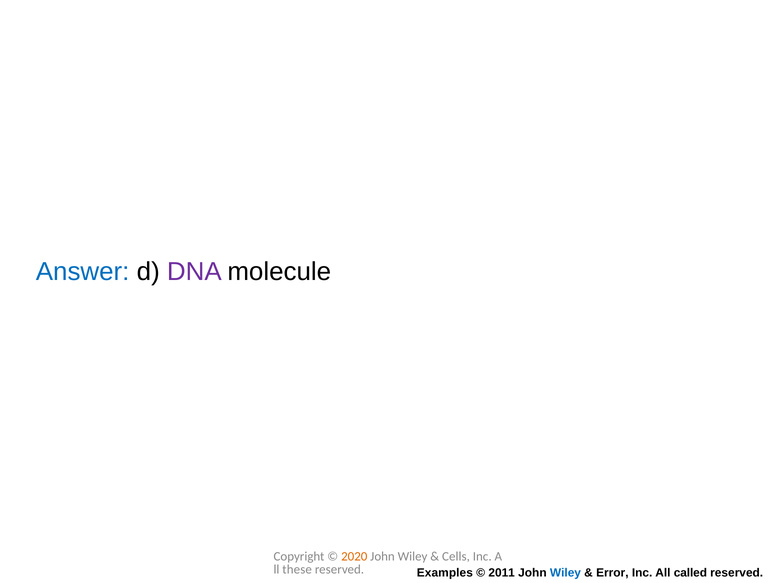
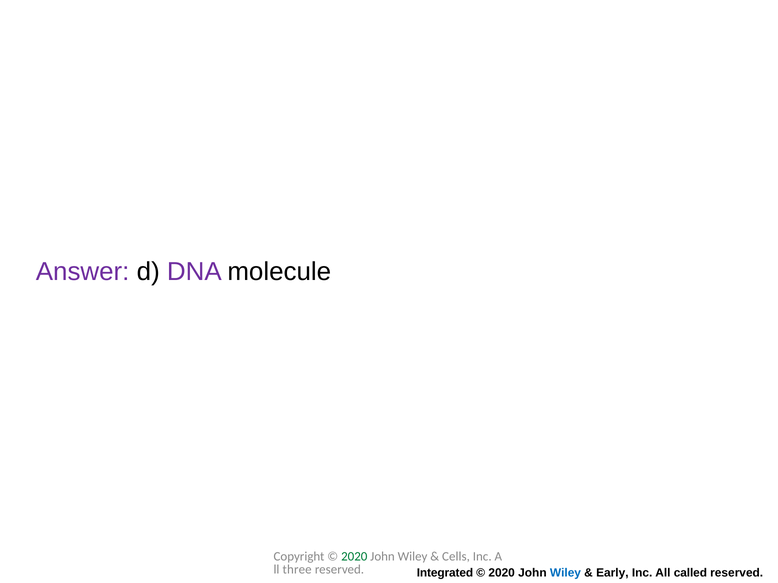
Answer colour: blue -> purple (83, 272)
2020 colour: orange -> green (354, 557)
these: these -> three (297, 570)
Examples: Examples -> Integrated (445, 573)
2011: 2011 -> 2020 (502, 573)
Error: Error -> Early (612, 573)
